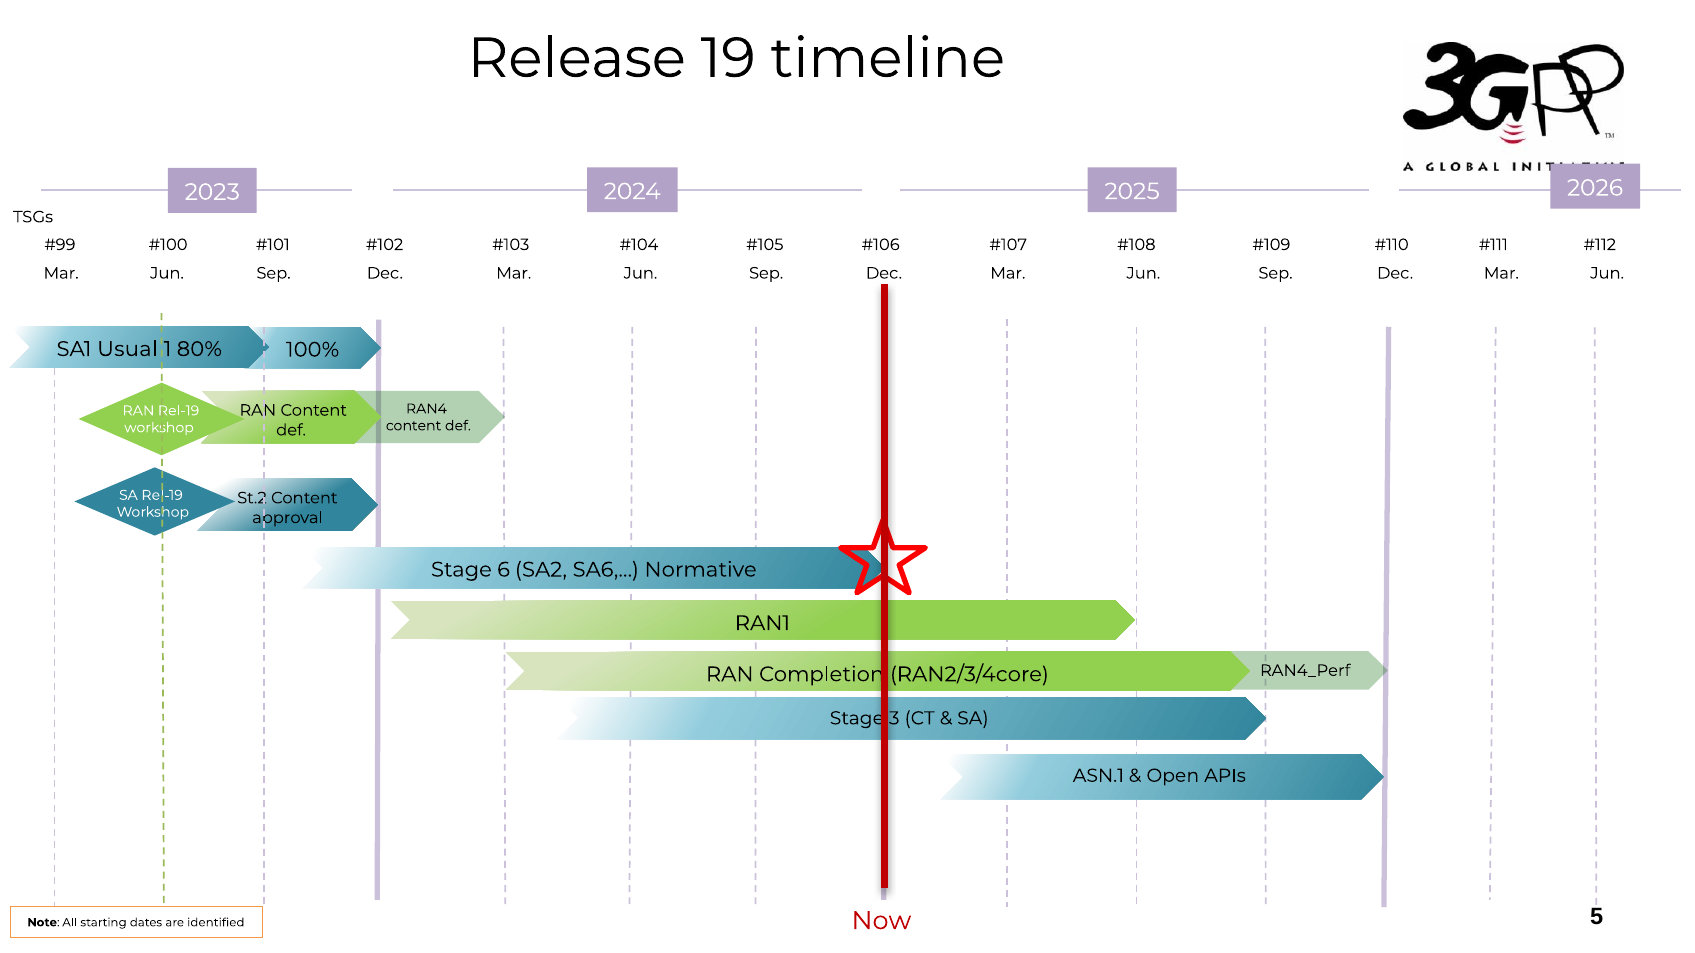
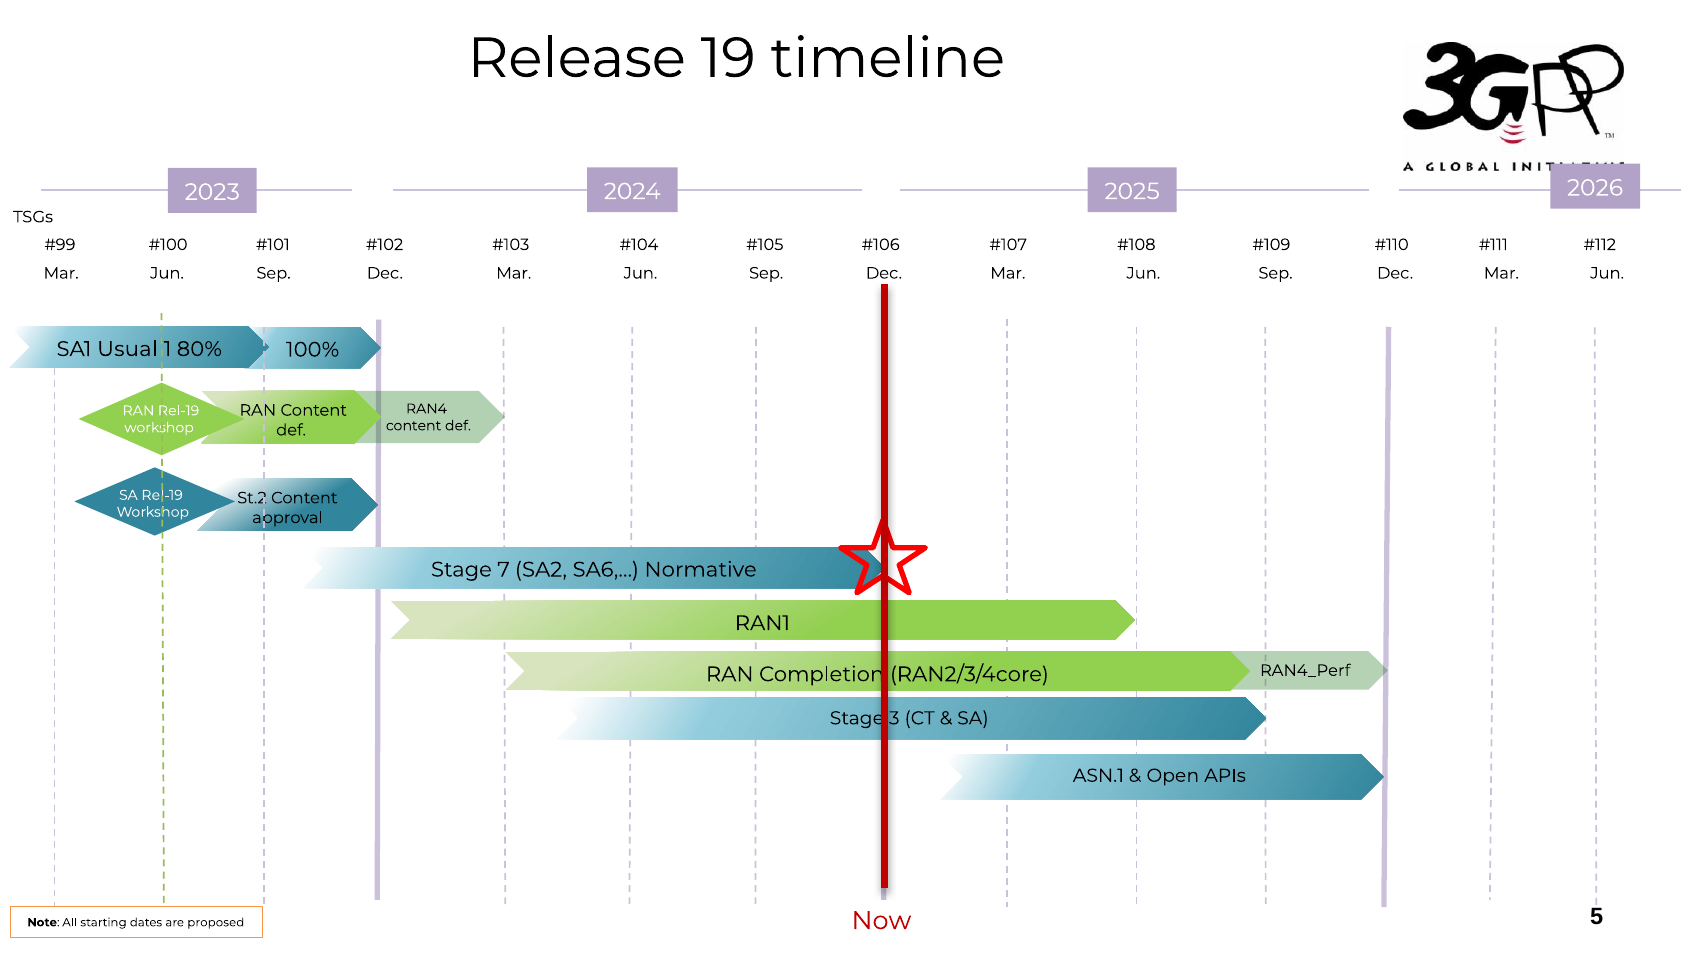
6: 6 -> 7 (504, 570)
identified: identified -> proposed (216, 923)
